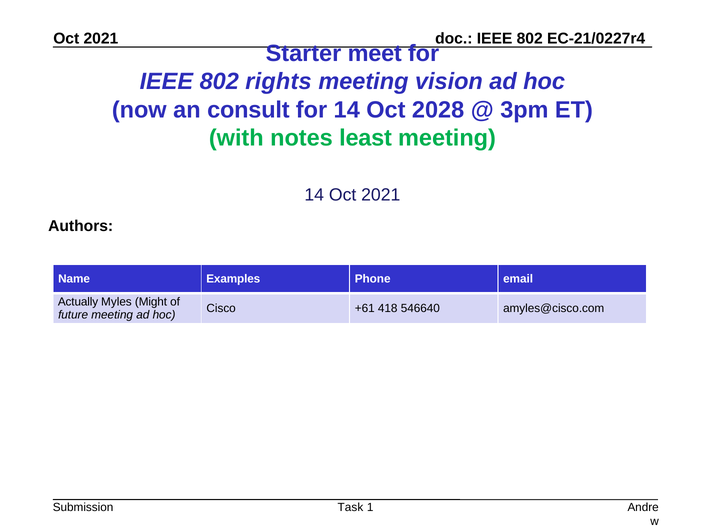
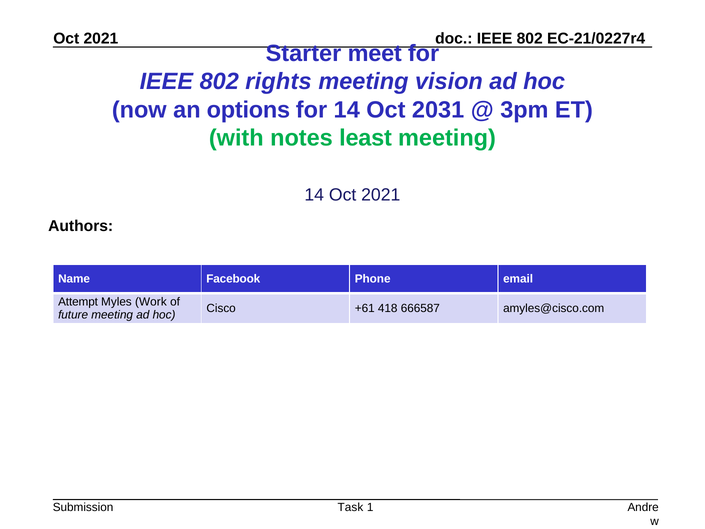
consult: consult -> options (248, 110)
2028: 2028 -> 2031 (438, 110)
Examples: Examples -> Facebook (233, 279)
Actually: Actually -> Attempt (78, 302)
Might: Might -> Work (151, 302)
546640: 546640 -> 666587 (420, 308)
